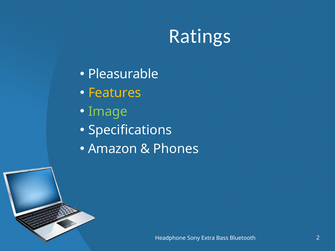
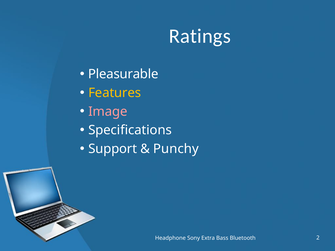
Image colour: light green -> pink (108, 112)
Amazon: Amazon -> Support (113, 149)
Phones: Phones -> Punchy (176, 149)
